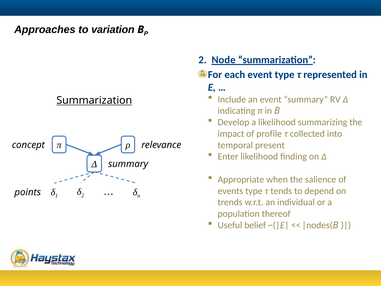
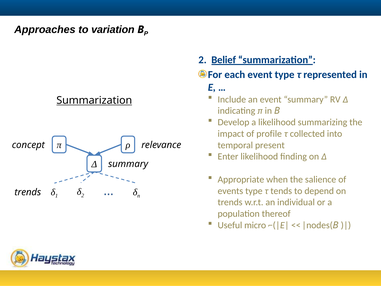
Node: Node -> Belief (224, 60)
points: points -> trends (28, 192)
belief: belief -> micro (255, 225)
